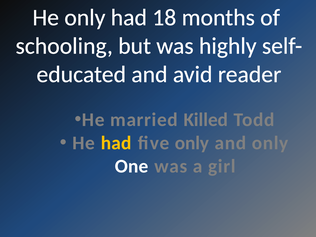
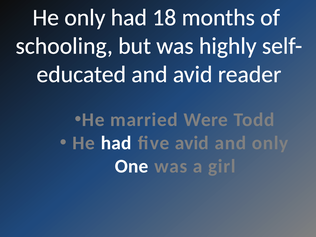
Killed: Killed -> Were (206, 120)
had colour: yellow -> white (116, 143)
five only: only -> avid (192, 143)
